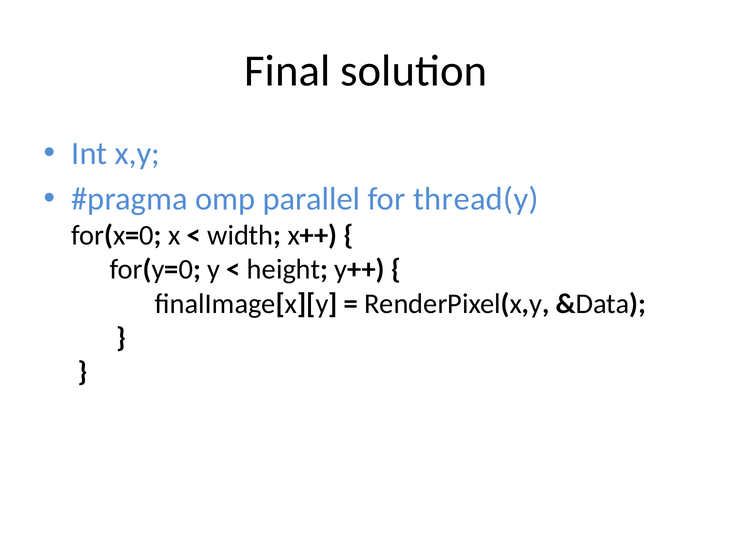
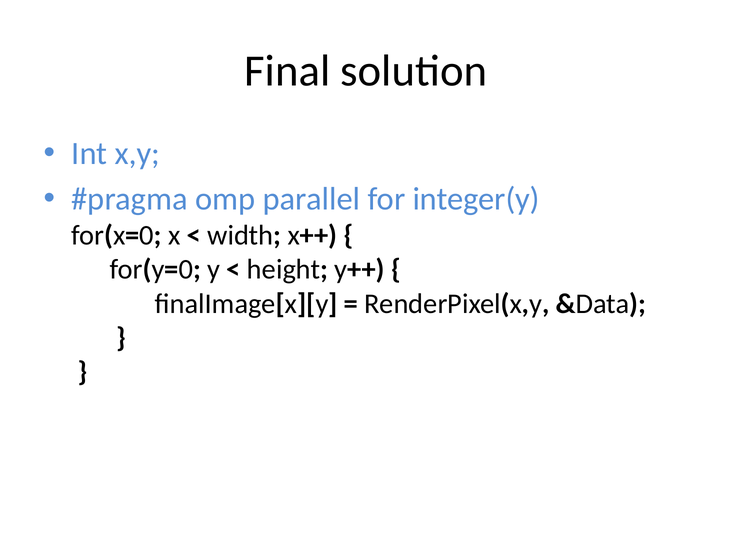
thread(y: thread(y -> integer(y (476, 199)
